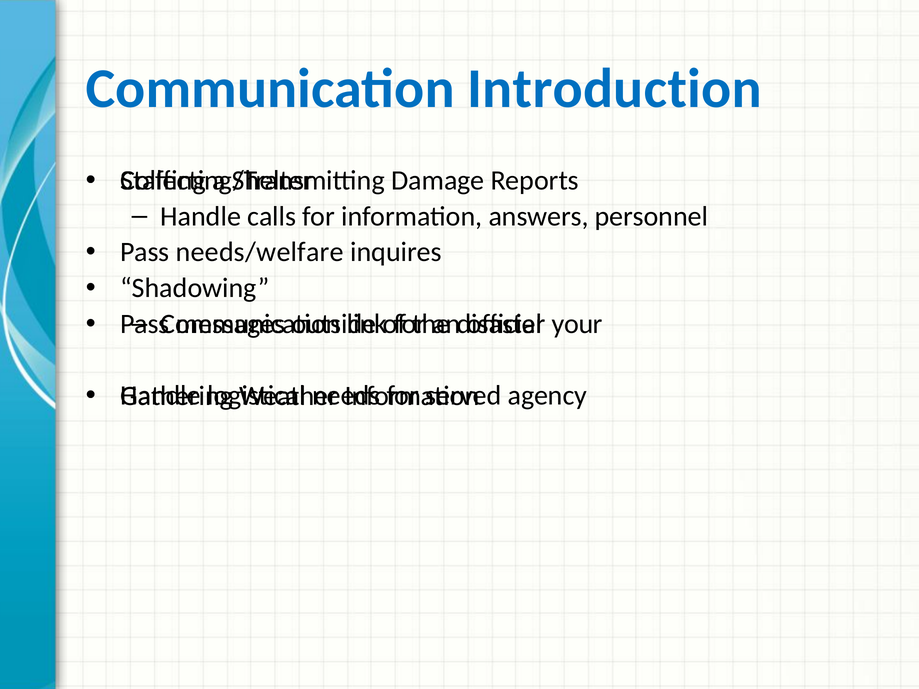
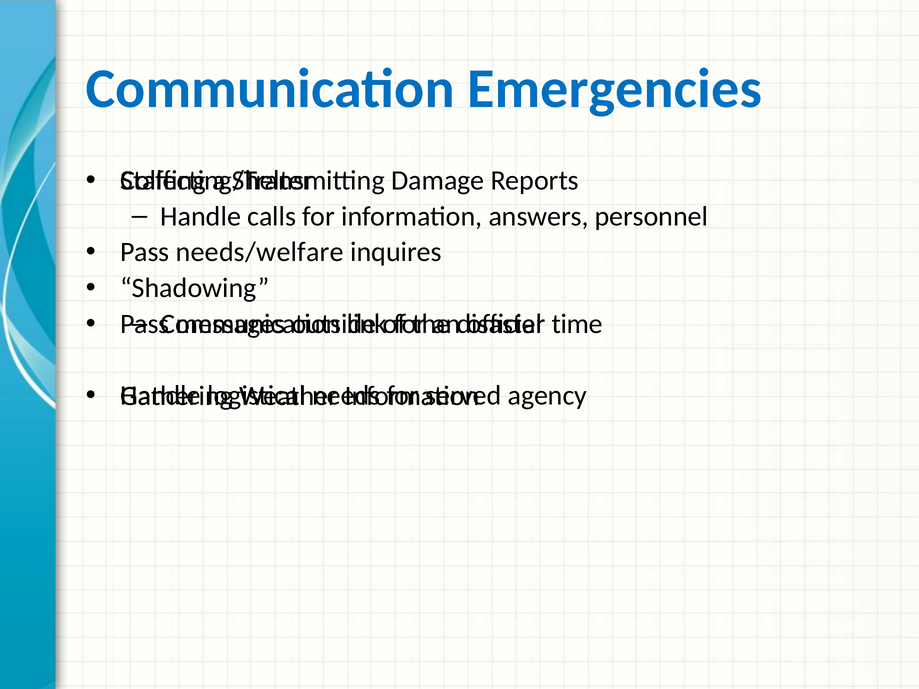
Introduction: Introduction -> Emergencies (615, 89)
your: your -> time (577, 324)
